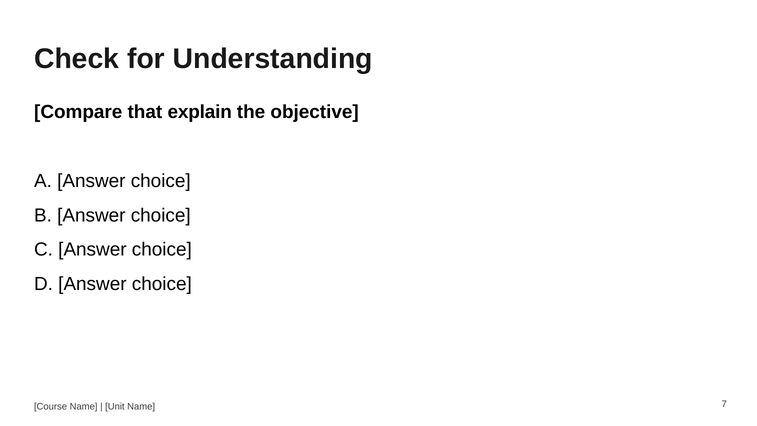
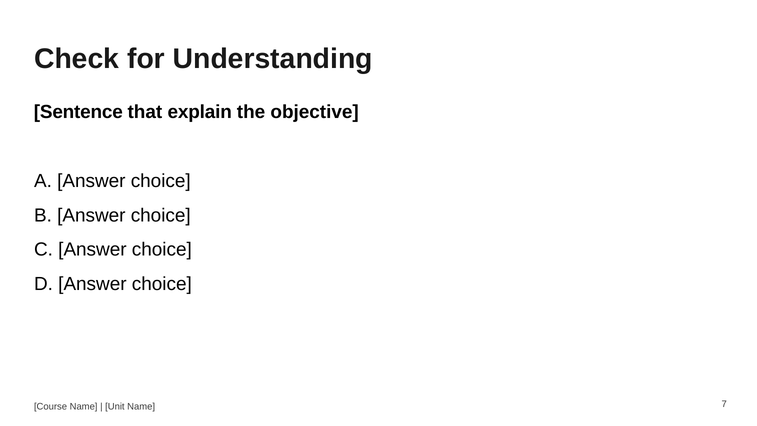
Compare: Compare -> Sentence (78, 112)
